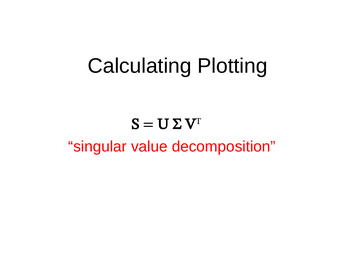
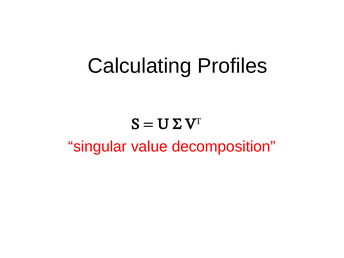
Plotting: Plotting -> Profiles (232, 66)
